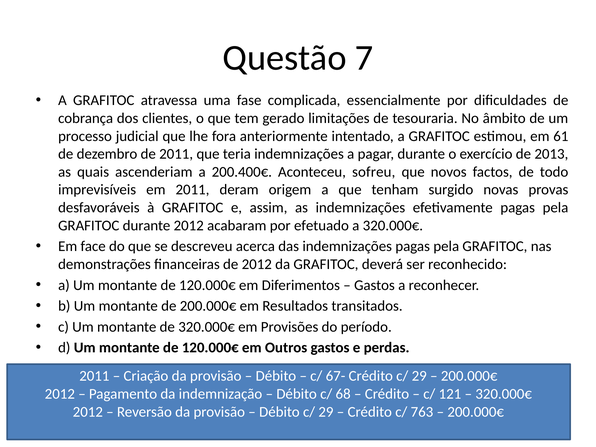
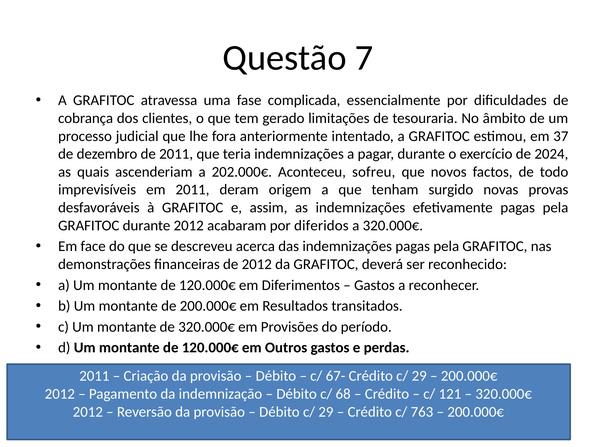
61: 61 -> 37 (561, 136)
2013: 2013 -> 2024 (551, 154)
200.400€: 200.400€ -> 202.000€ (242, 172)
efetuado: efetuado -> diferidos (321, 226)
